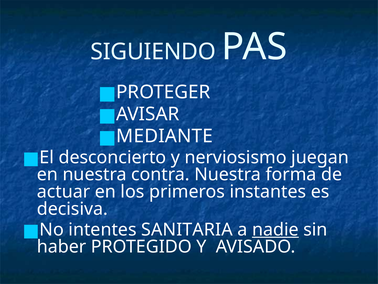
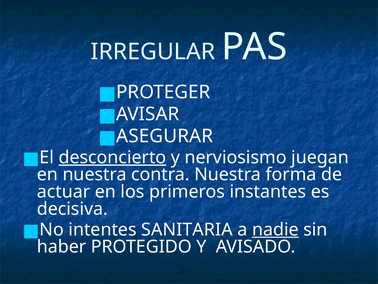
SIGUIENDO: SIGUIENDO -> IRREGULAR (153, 52)
MEDIANTE: MEDIANTE -> ASEGURAR (165, 136)
desconcierto underline: none -> present (112, 157)
